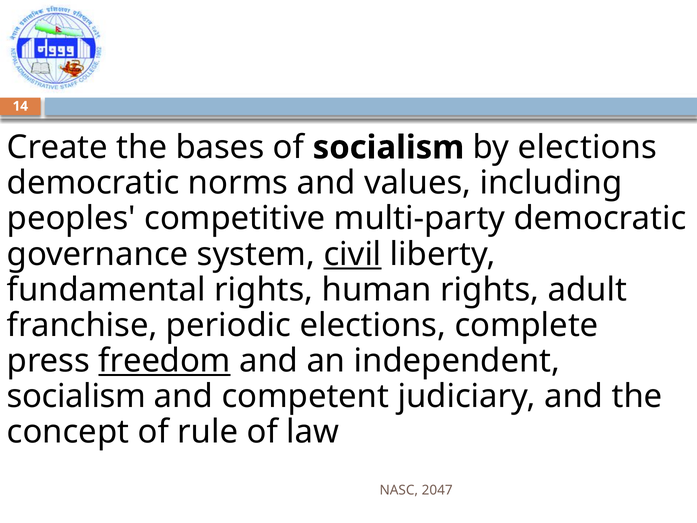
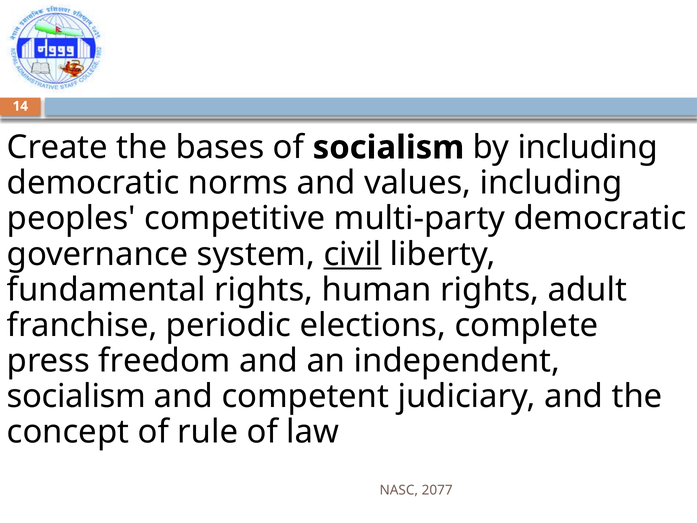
by elections: elections -> including (588, 147)
freedom underline: present -> none (165, 361)
2047: 2047 -> 2077 (437, 490)
